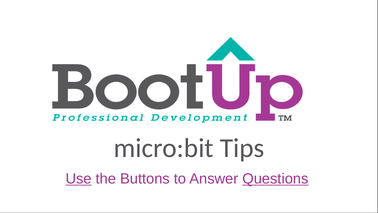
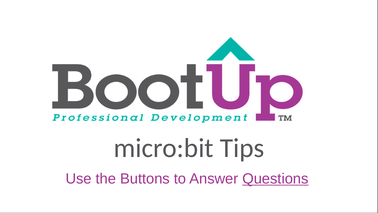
Use underline: present -> none (79, 178)
